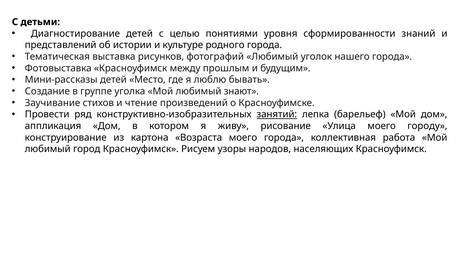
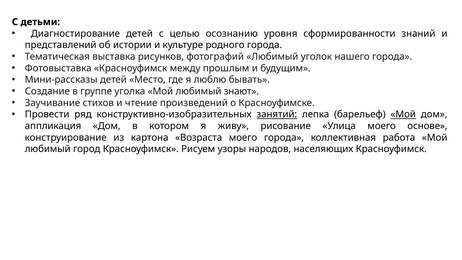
понятиями: понятиями -> осознанию (232, 34)
Мой underline: none -> present (403, 114)
городу: городу -> основе (427, 126)
